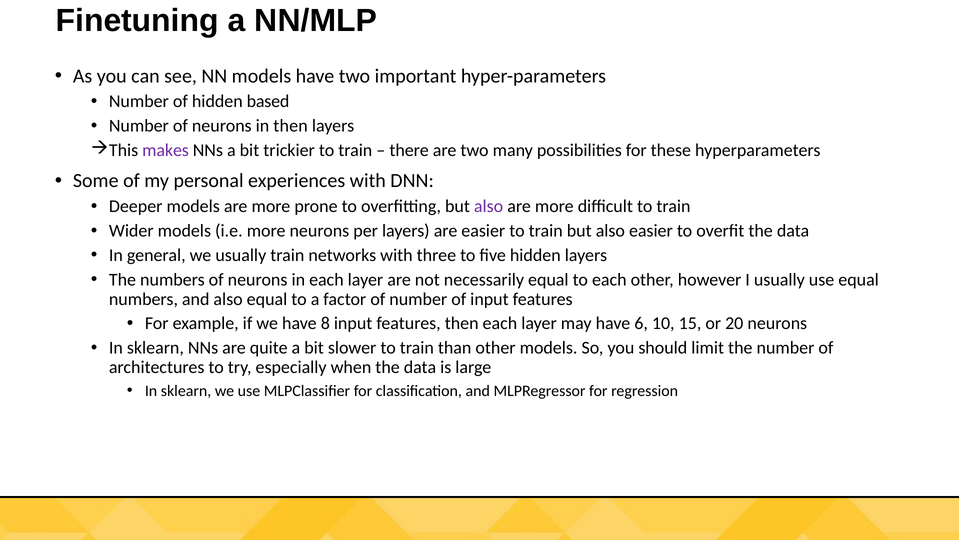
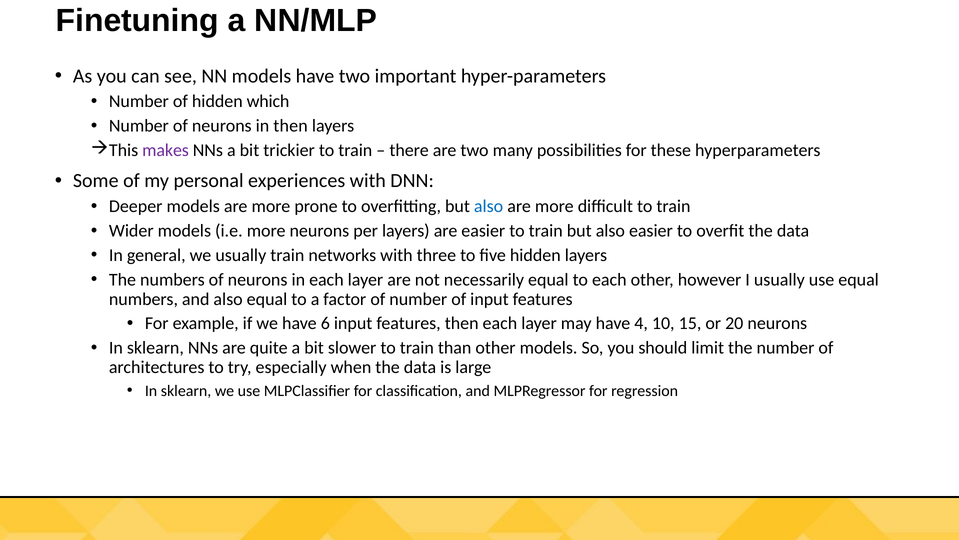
based: based -> which (268, 101)
also colour: purple -> blue (489, 206)
8: 8 -> 6 (325, 323)
6: 6 -> 4 (641, 323)
